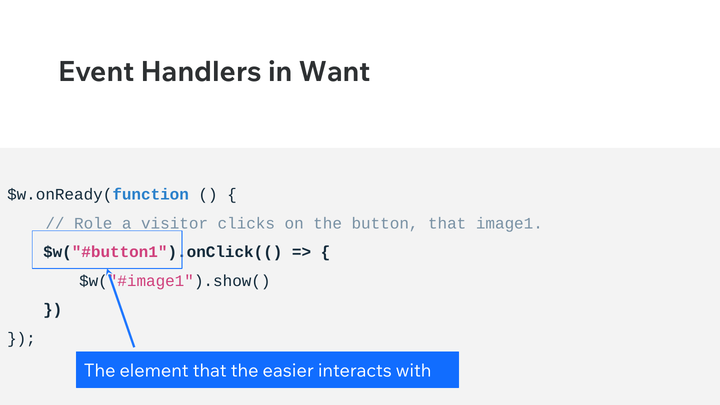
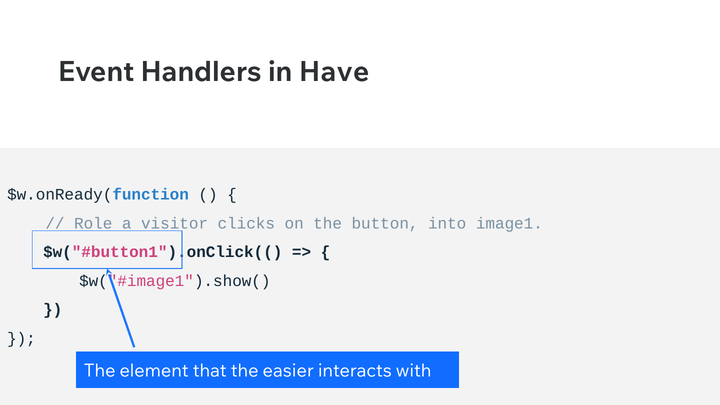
Want: Want -> Have (334, 72)
button that: that -> into (447, 223)
